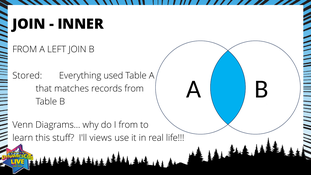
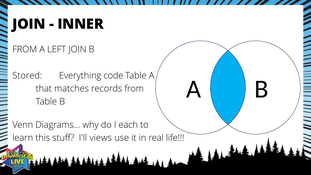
used: used -> code (113, 76)
I from: from -> each (128, 125)
